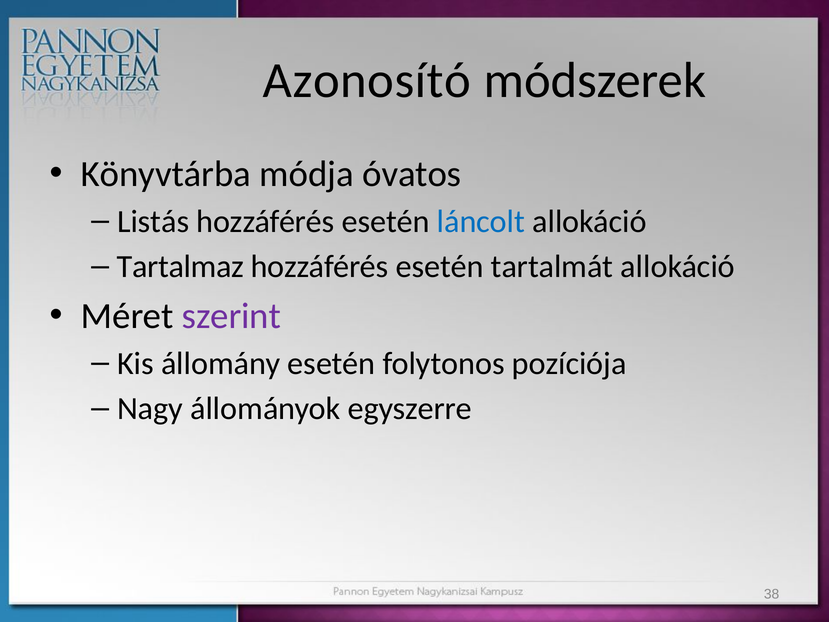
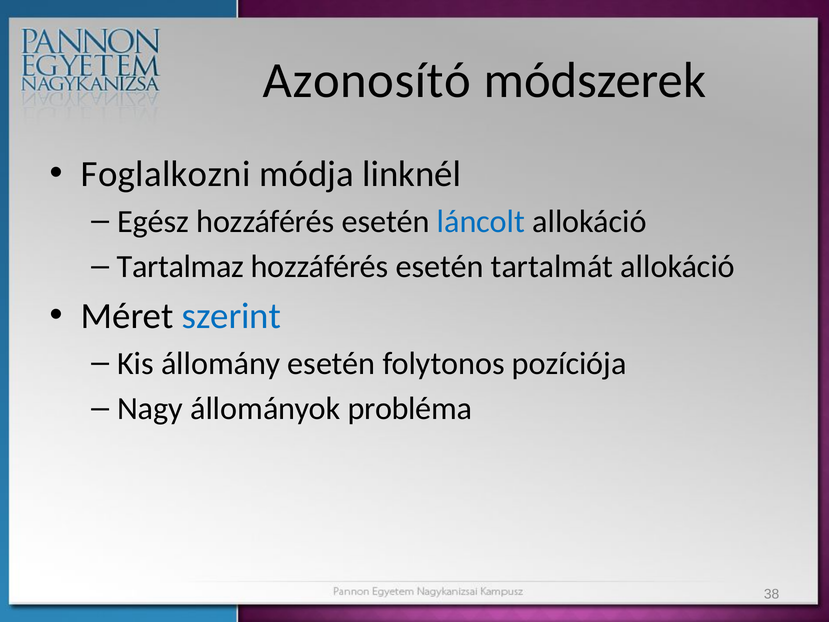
Könyvtárba: Könyvtárba -> Foglalkozni (166, 174)
óvatos: óvatos -> linknél (412, 174)
Listás: Listás -> Egész (153, 222)
szerint colour: purple -> blue (231, 316)
egyszerre: egyszerre -> probléma (410, 409)
